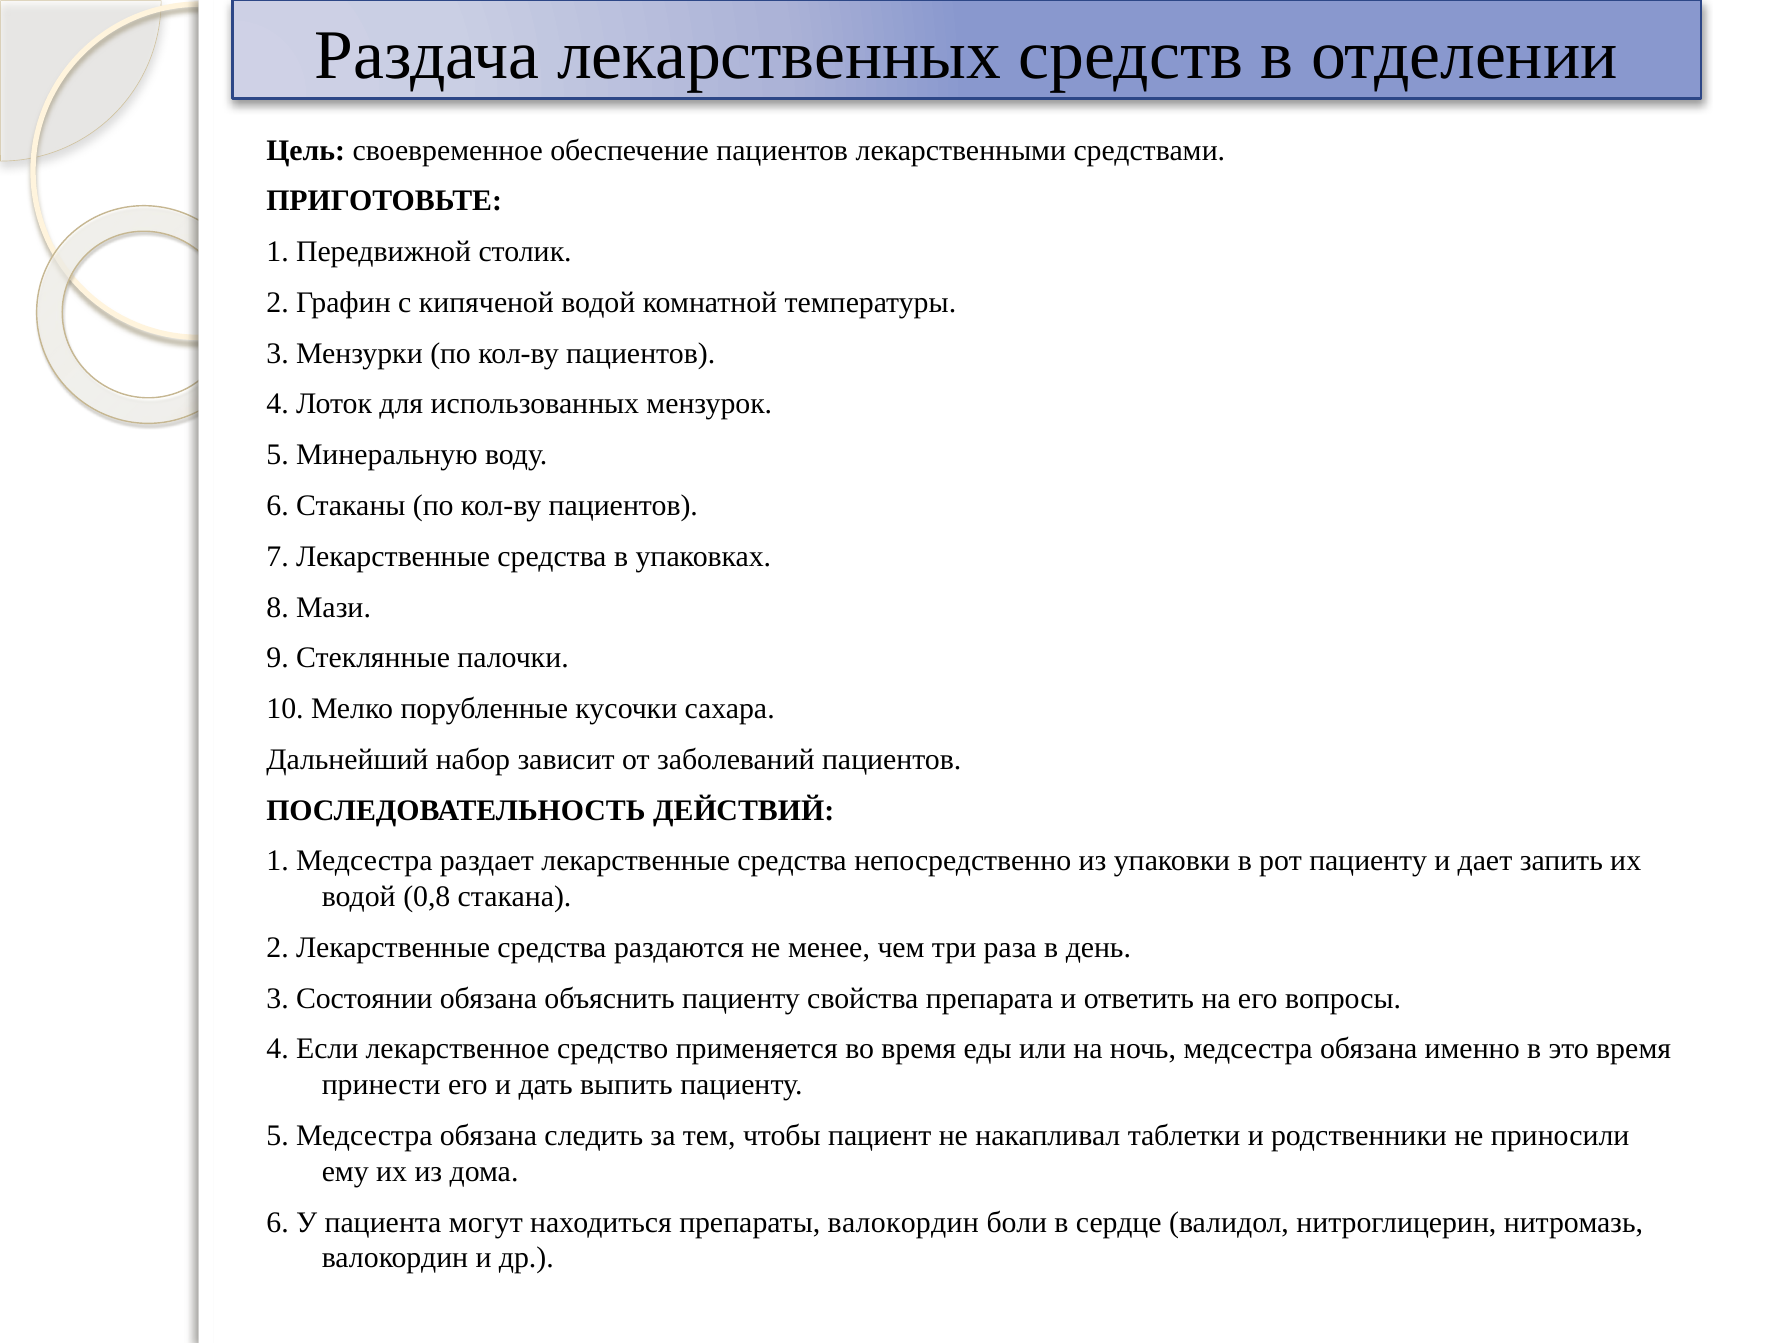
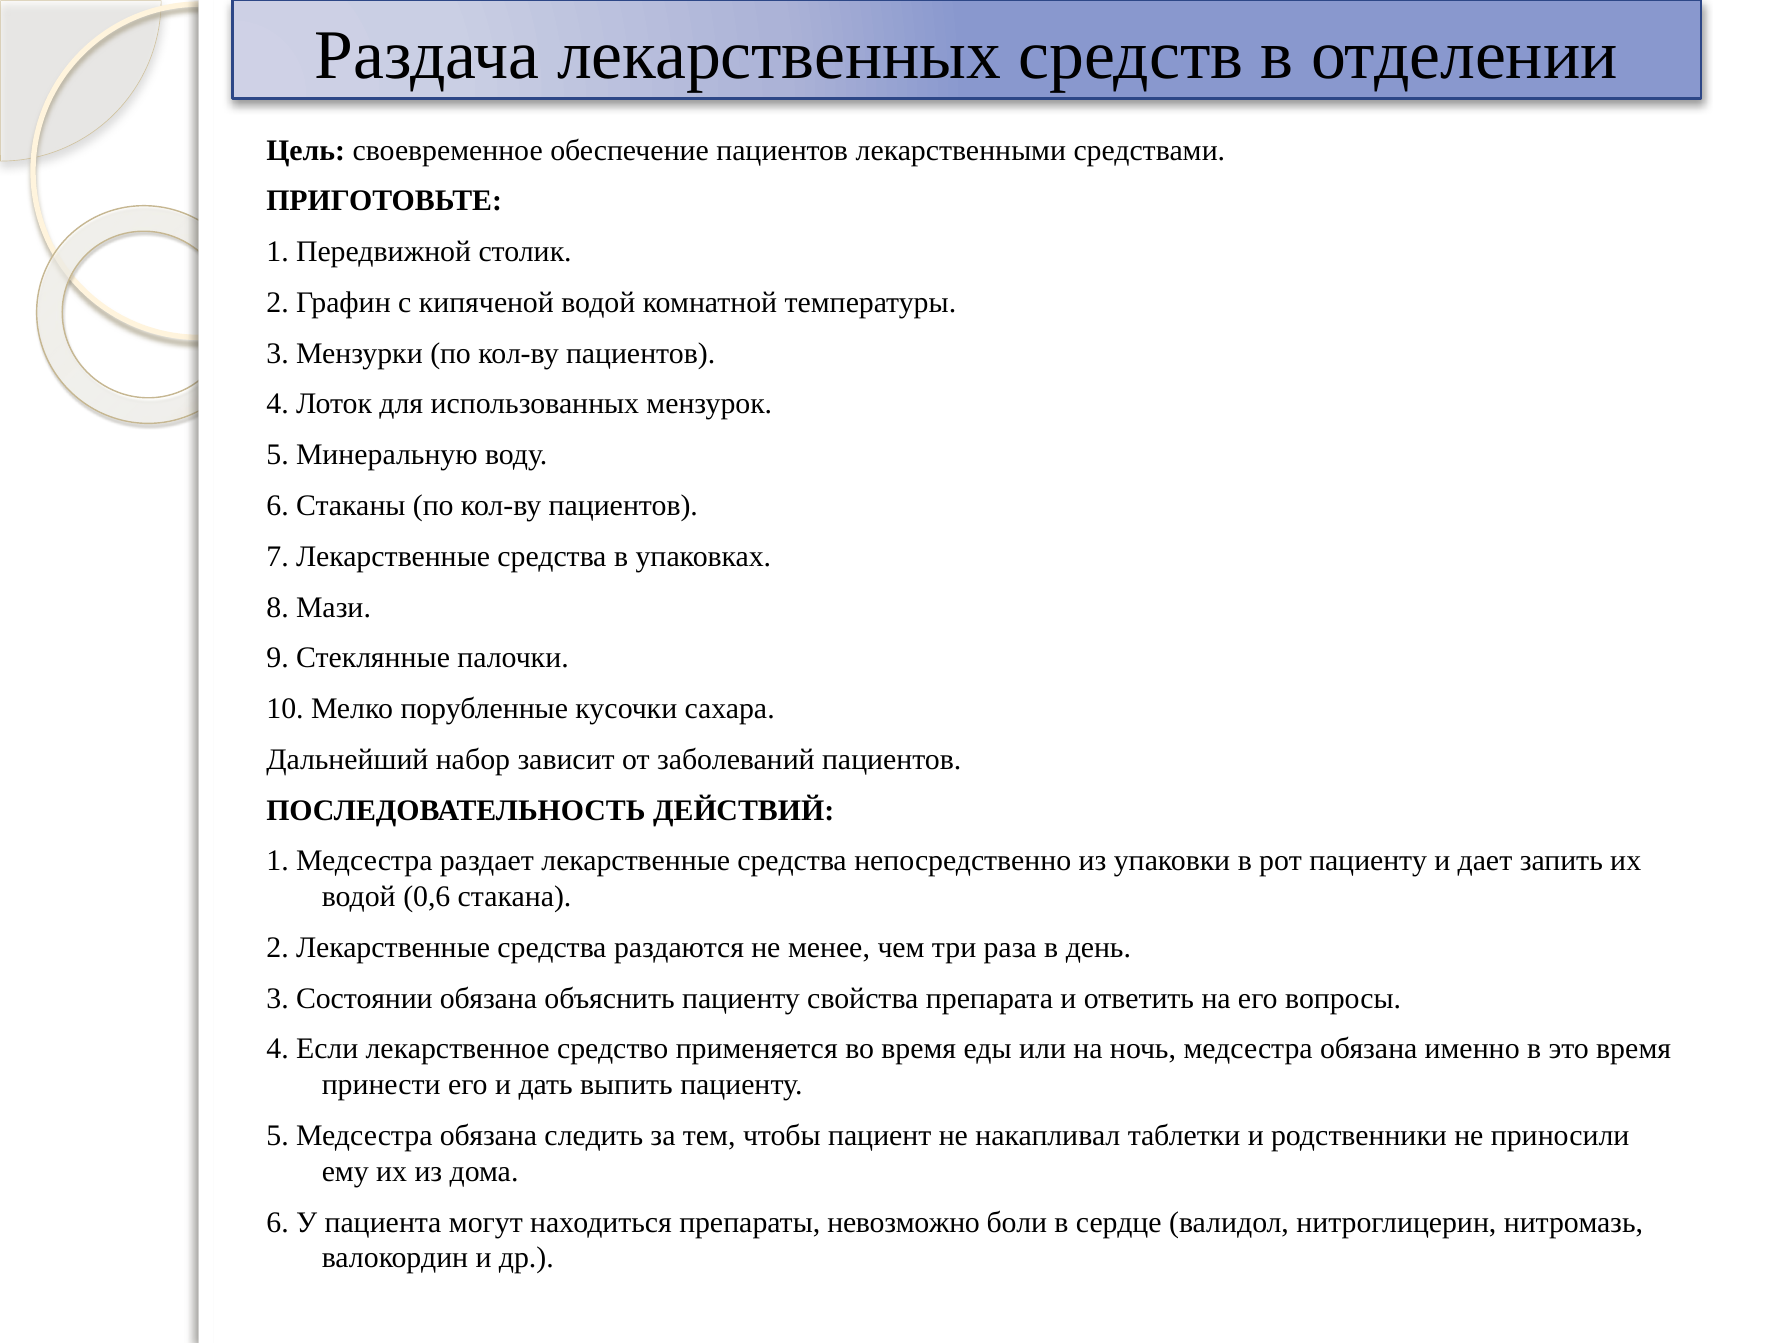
0,8: 0,8 -> 0,6 (427, 897)
препараты валокордин: валокордин -> невозможно (904, 1222)
